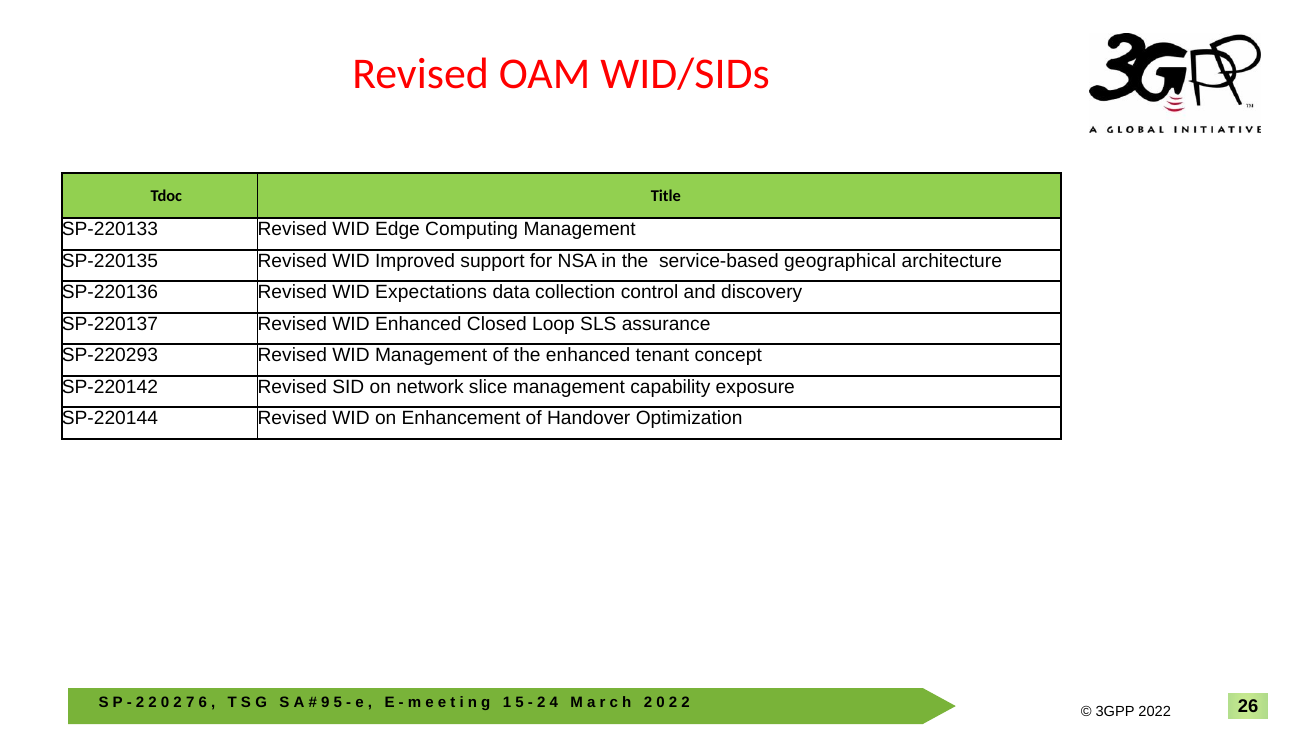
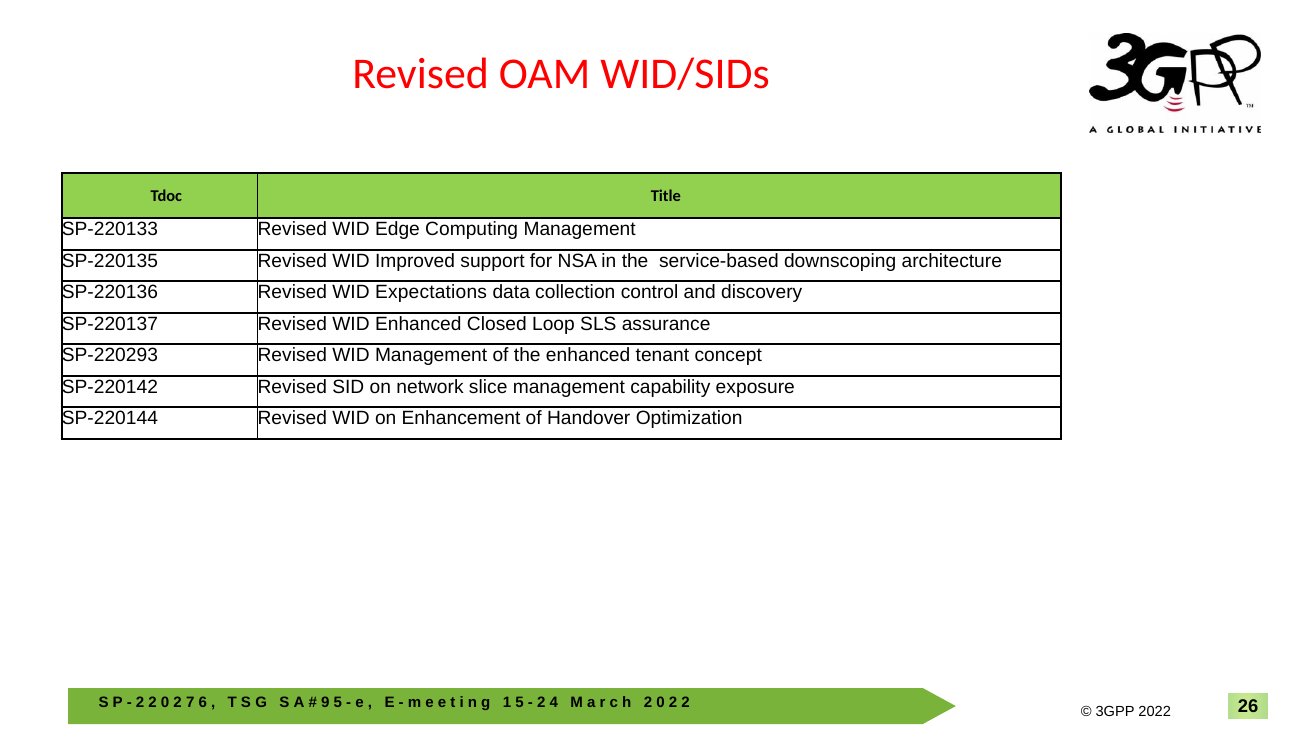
geographical: geographical -> downscoping (840, 261)
